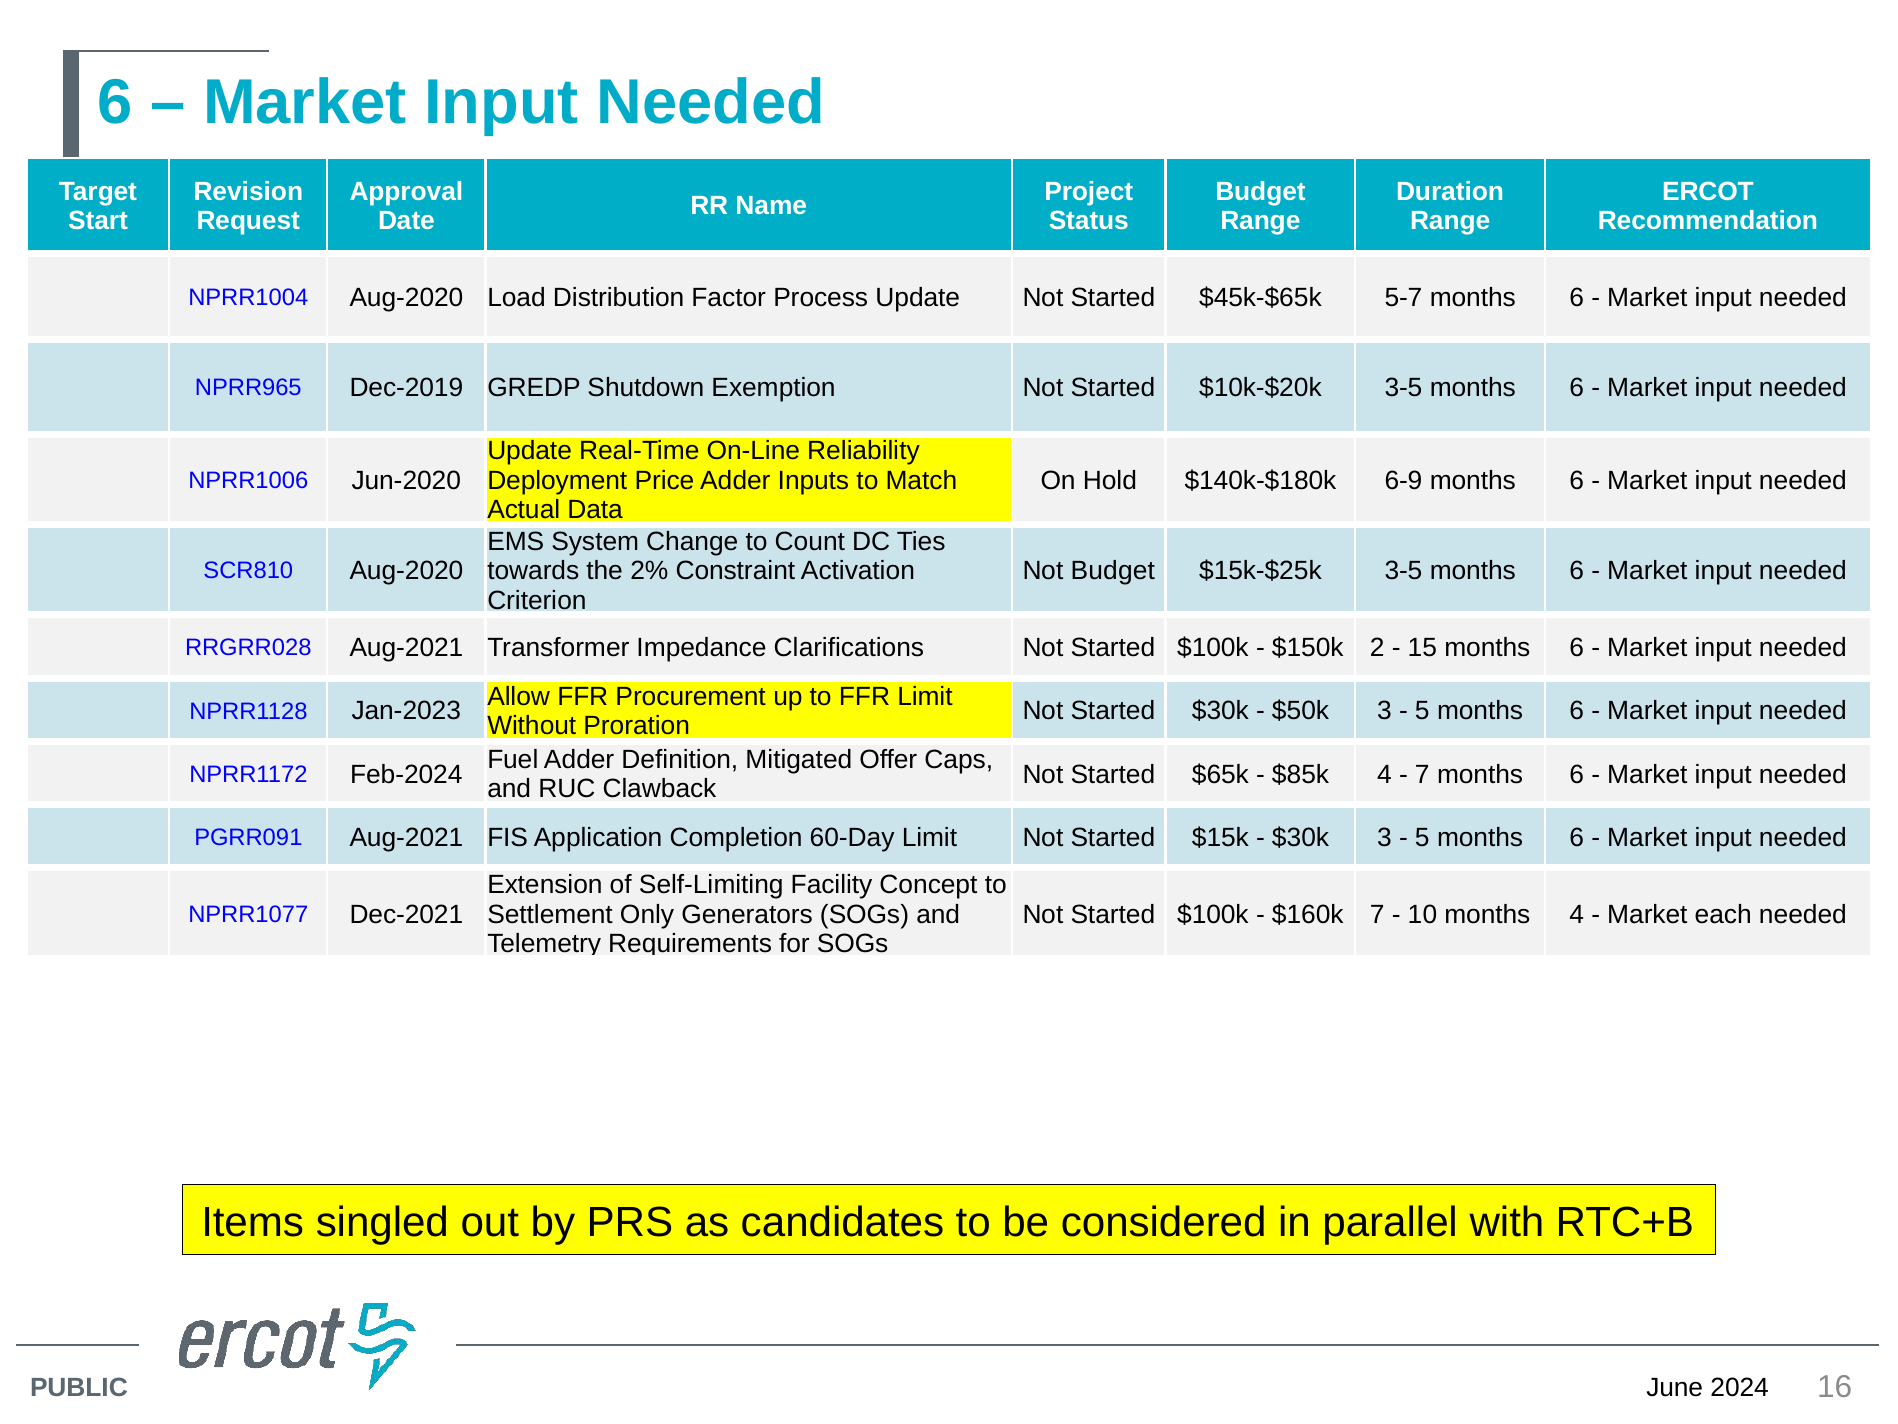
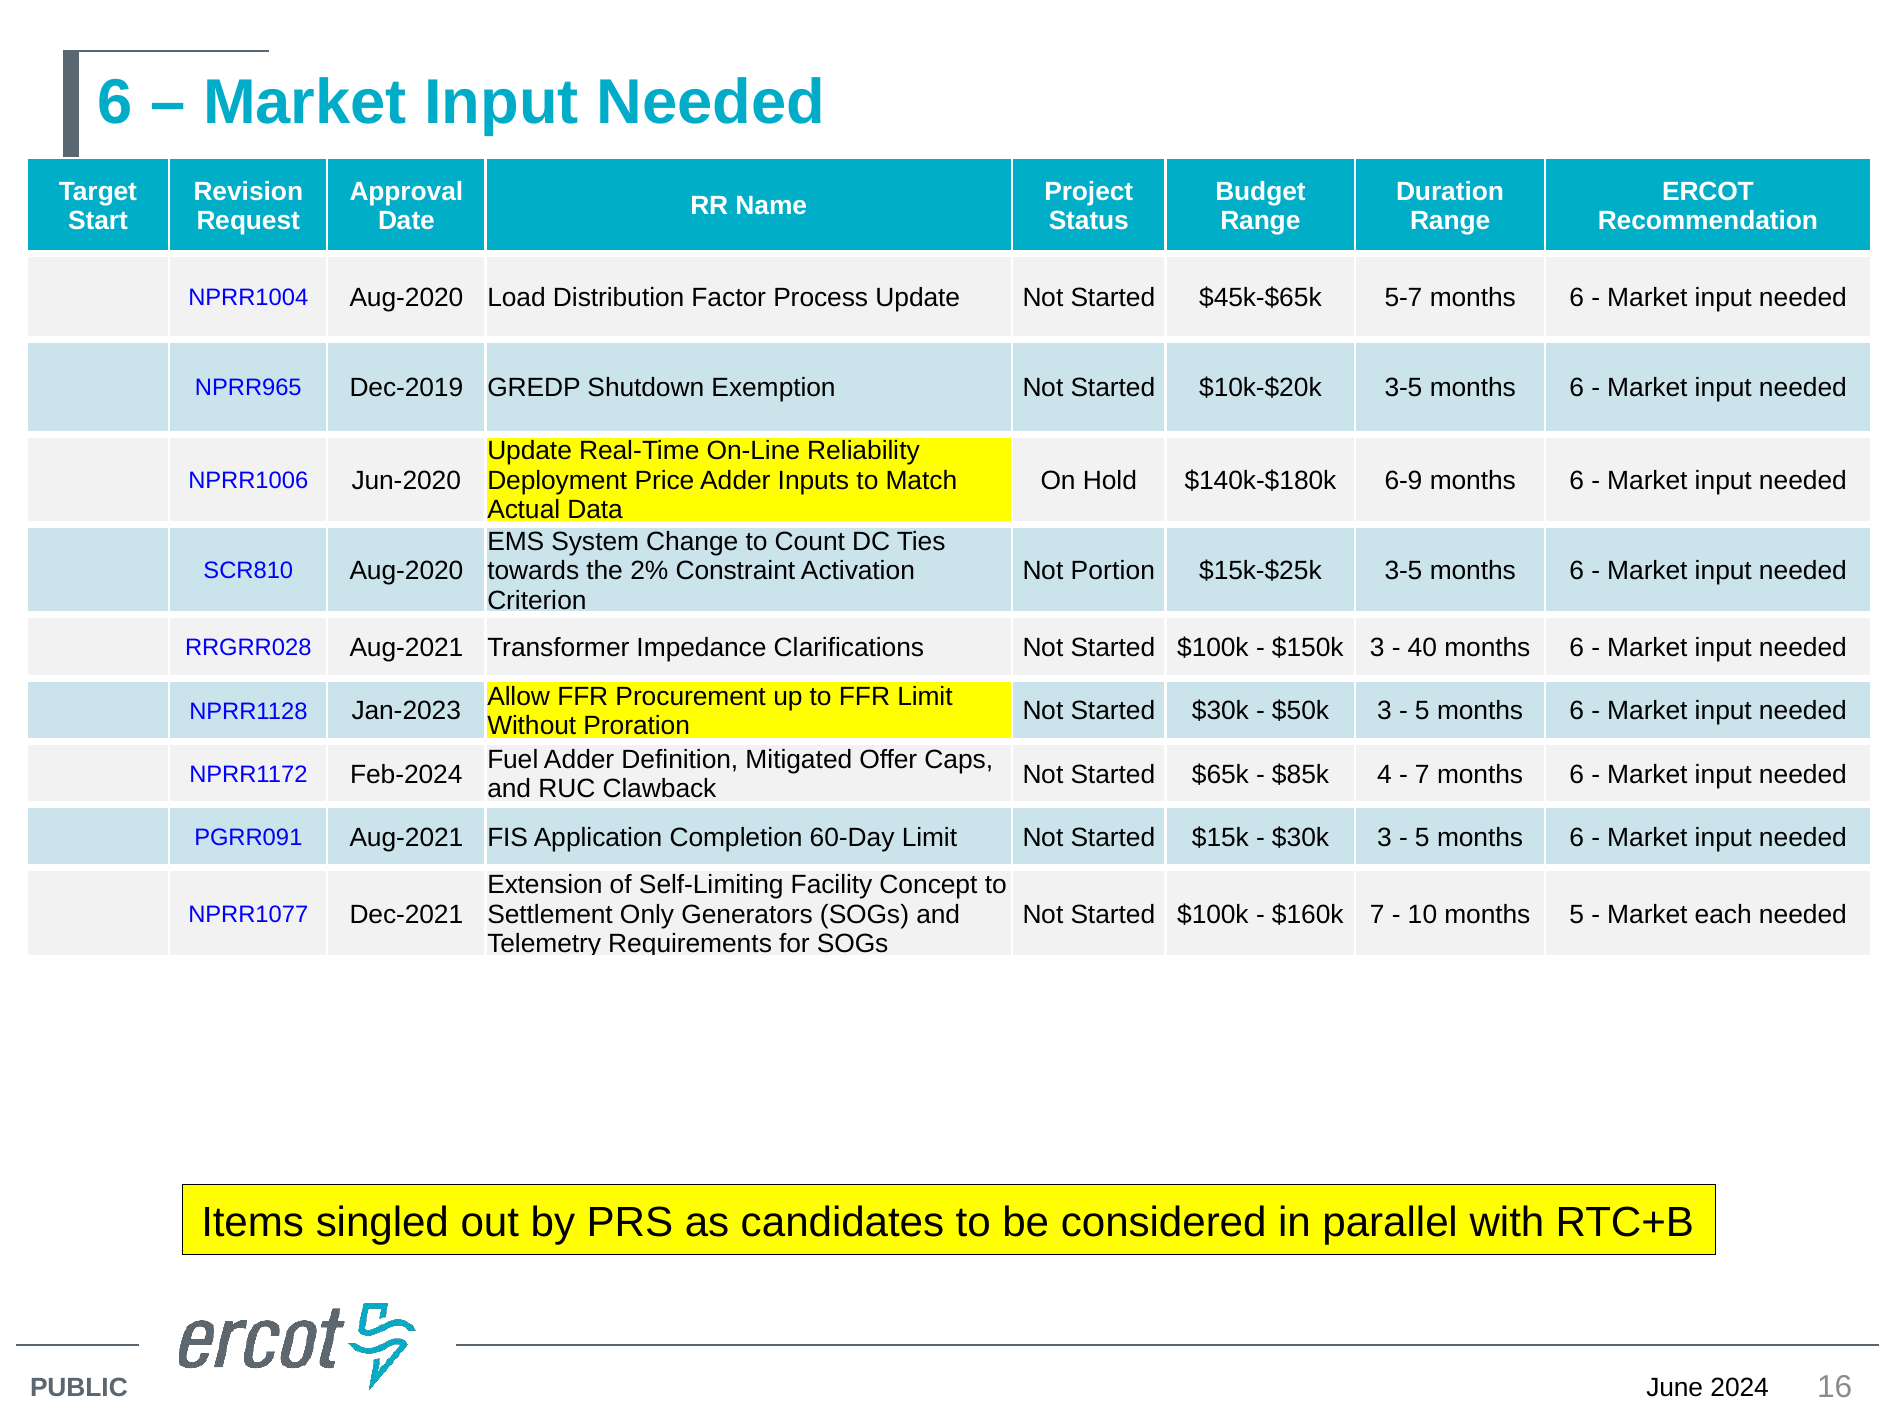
Not Budget: Budget -> Portion (1113, 571)
$150k 2: 2 -> 3 (1377, 648)
15: 15 -> 40 (1422, 648)
months 4: 4 -> 5 (1577, 914)
